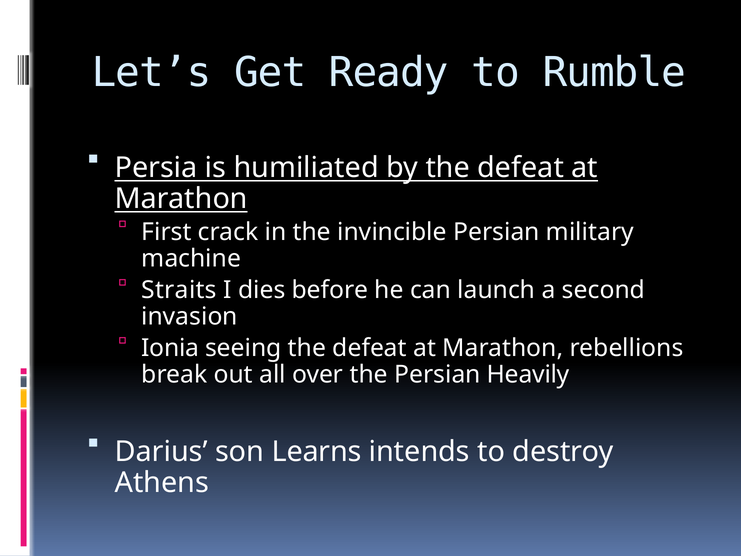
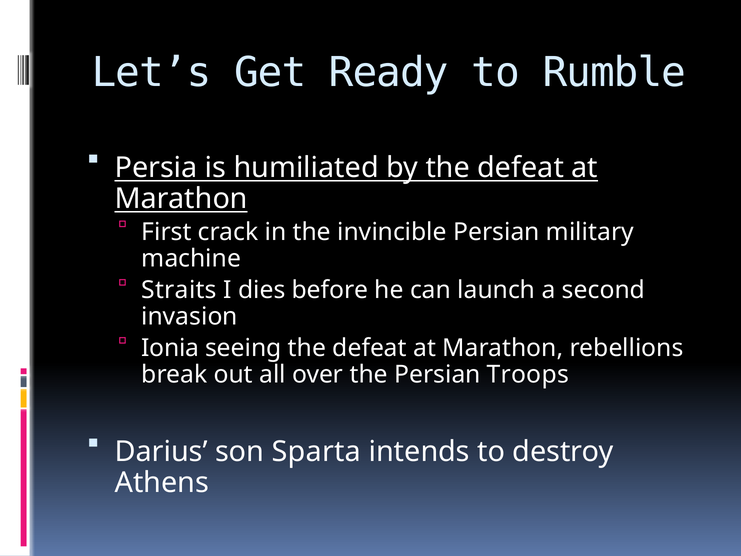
Heavily: Heavily -> Troops (528, 375)
Learns: Learns -> Sparta (316, 452)
